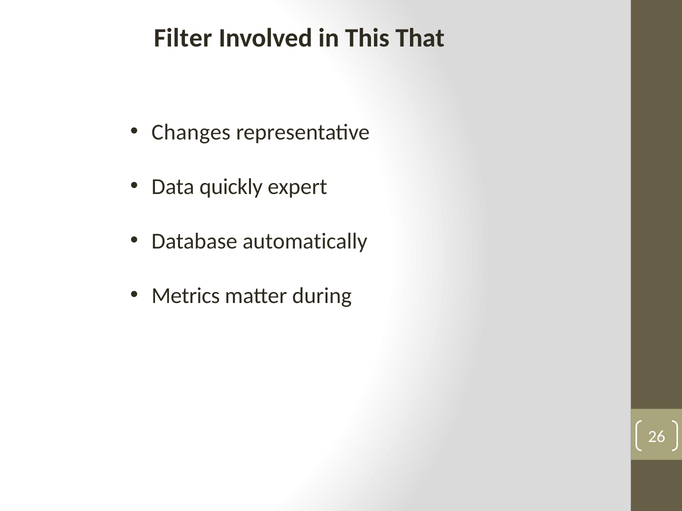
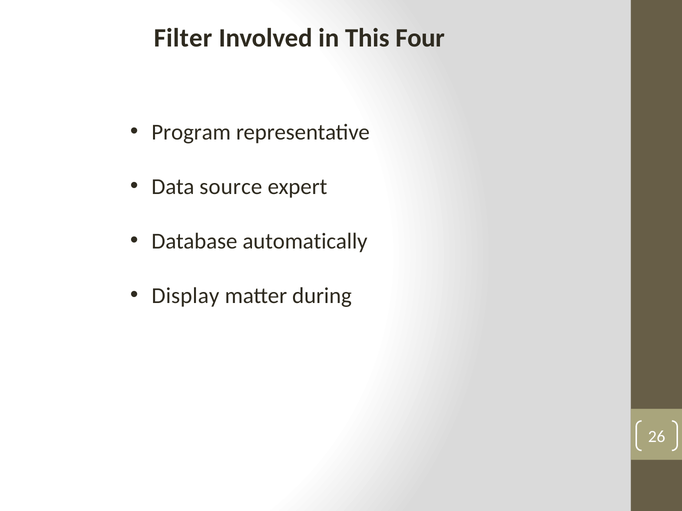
That: That -> Four (420, 38)
Changes: Changes -> Program (191, 132)
quickly: quickly -> source (231, 187)
Metrics: Metrics -> Display (185, 296)
